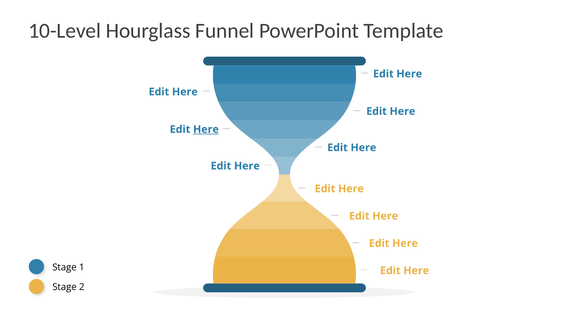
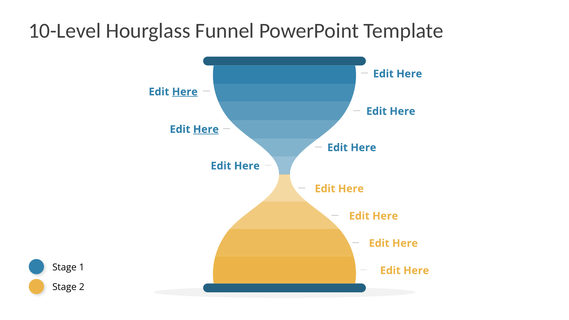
Here underline: none -> present (185, 92)
